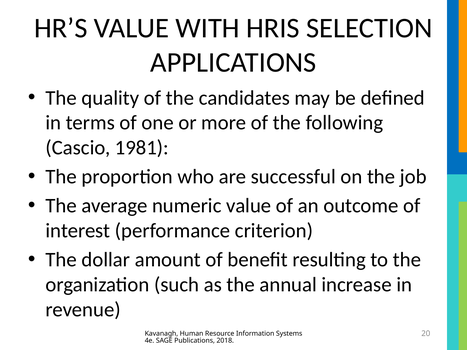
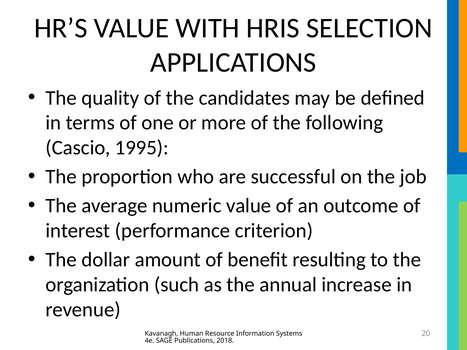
1981: 1981 -> 1995 (142, 148)
